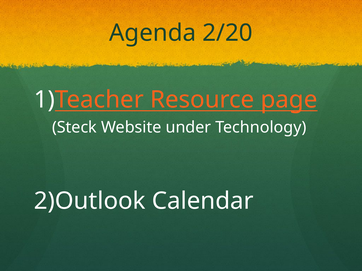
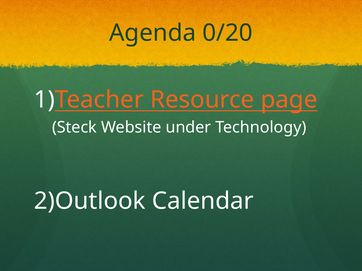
2/20: 2/20 -> 0/20 (228, 33)
